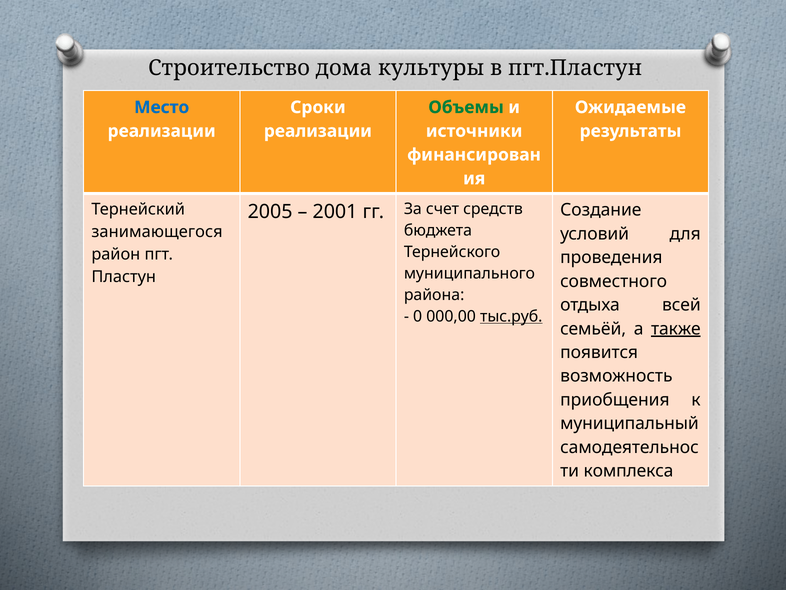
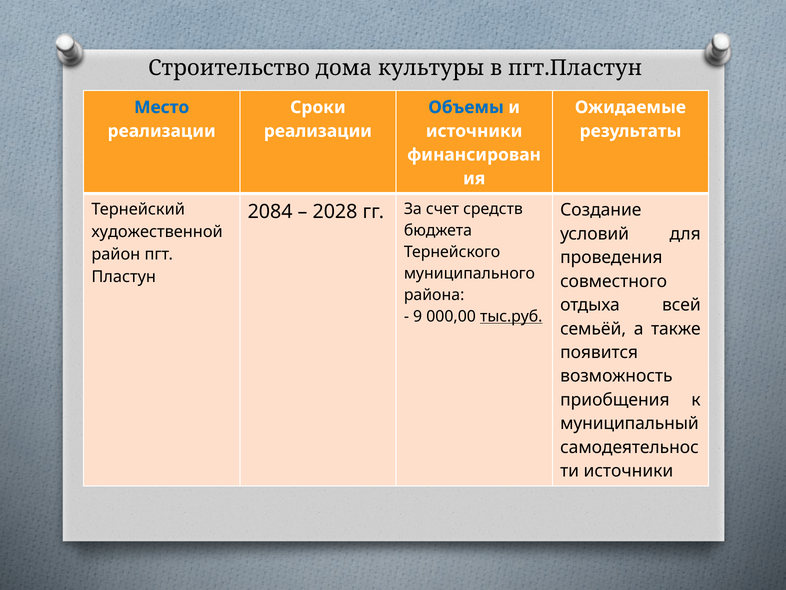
Объемы colour: green -> blue (466, 107)
2005: 2005 -> 2084 (270, 212)
2001: 2001 -> 2028 (335, 212)
занимающегося: занимающегося -> художественной (157, 232)
0: 0 -> 9 (418, 316)
также underline: present -> none (676, 328)
комплекса: комплекса -> источники (628, 471)
